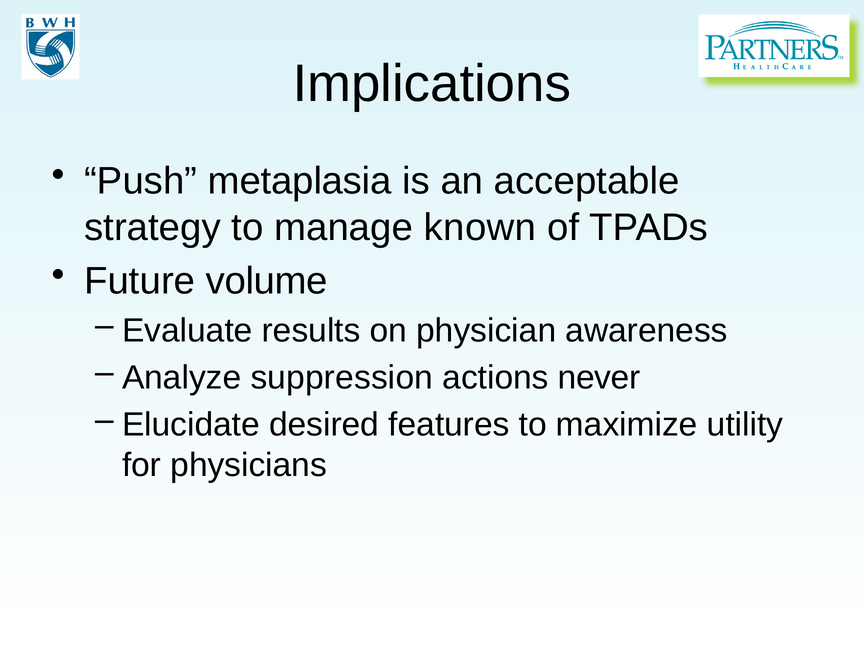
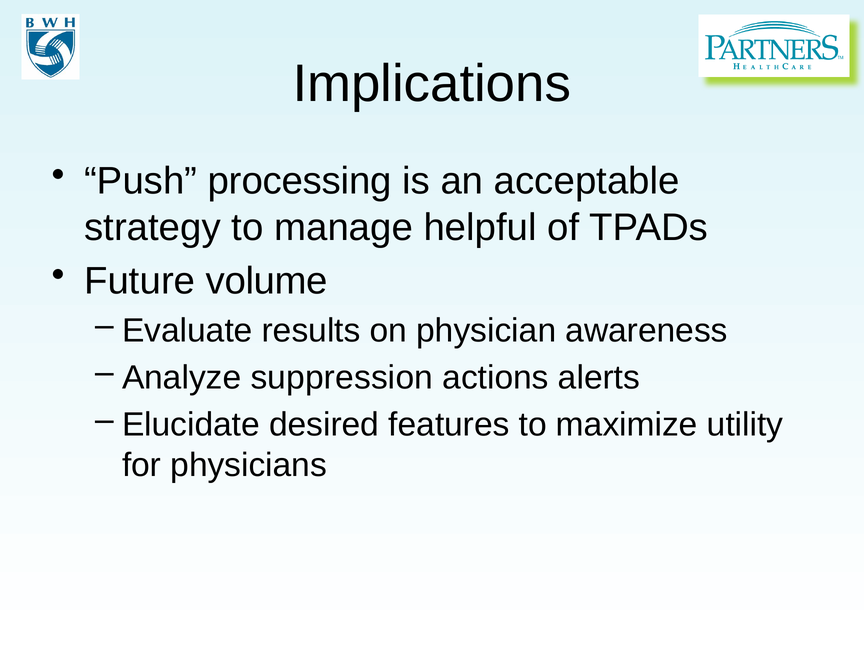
metaplasia: metaplasia -> processing (300, 181)
known: known -> helpful (480, 227)
never: never -> alerts (599, 378)
